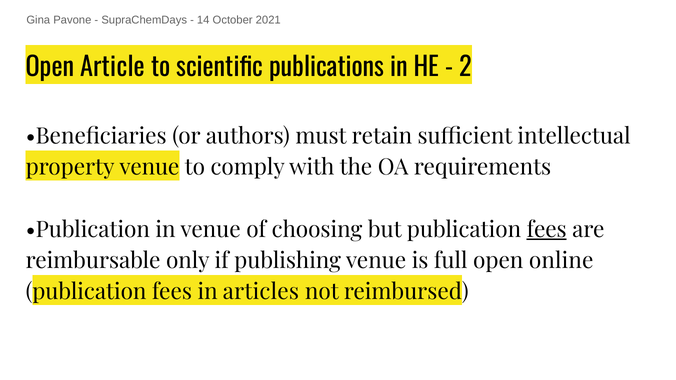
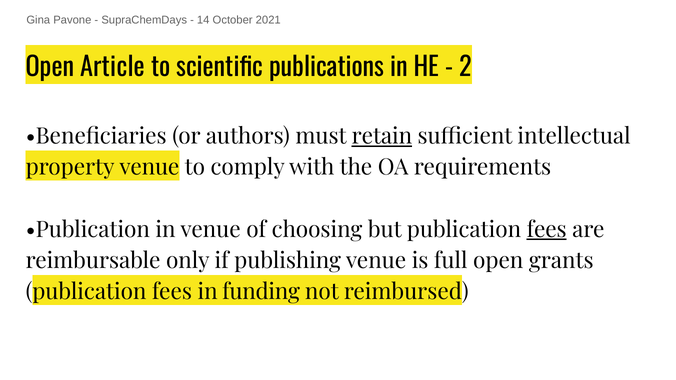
retain underline: none -> present (382, 136)
online: online -> grants (561, 261)
articles: articles -> funding (261, 292)
